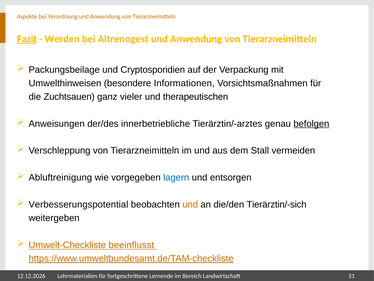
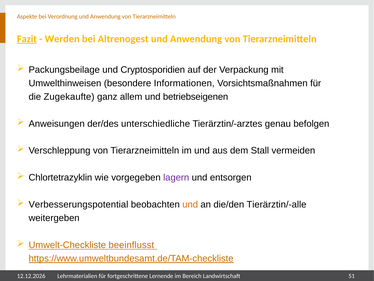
Zuchtsauen: Zuchtsauen -> Zugekaufte (69, 97)
vieler: vieler -> allem (131, 97)
therapeutischen: therapeutischen -> betriebseigenen (196, 97)
innerbetriebliche: innerbetriebliche -> unterschiedliche (156, 123)
befolgen underline: present -> none (311, 123)
Abluftreinigung: Abluftreinigung -> Chlortetrazyklin (60, 177)
lagern colour: blue -> purple (176, 177)
Tierärztin/-sich: Tierärztin/-sich -> Tierärztin/-alle (276, 204)
